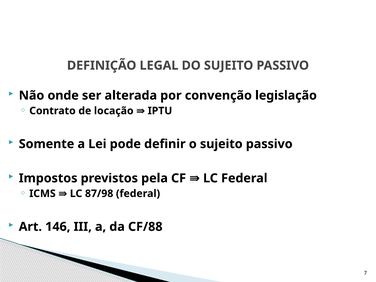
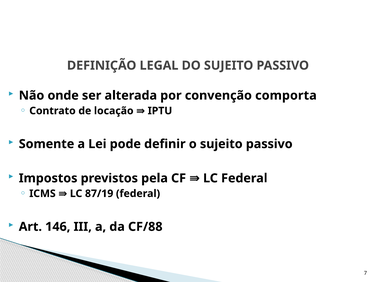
legislação: legislação -> comporta (286, 95)
87/98: 87/98 -> 87/19 (99, 194)
